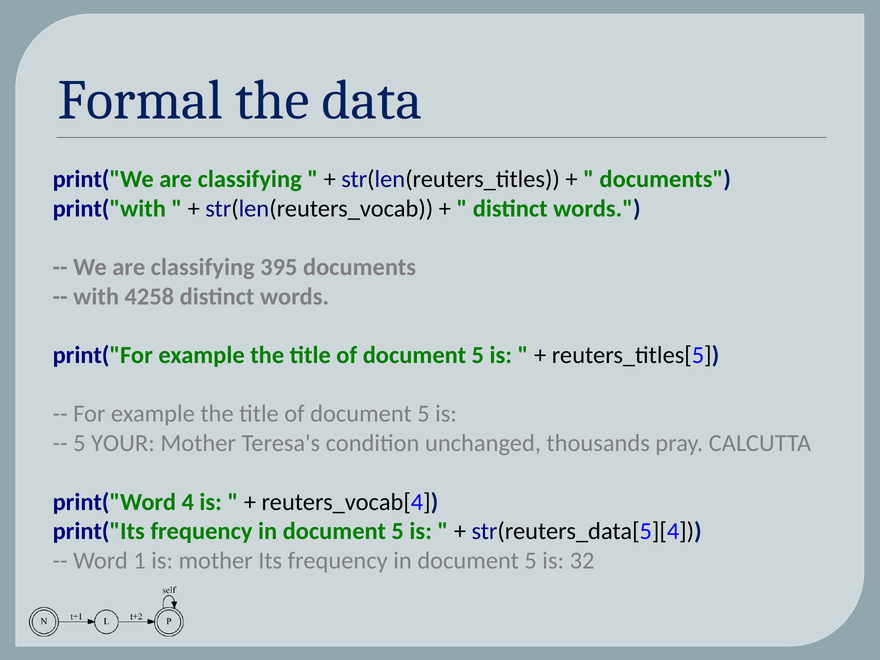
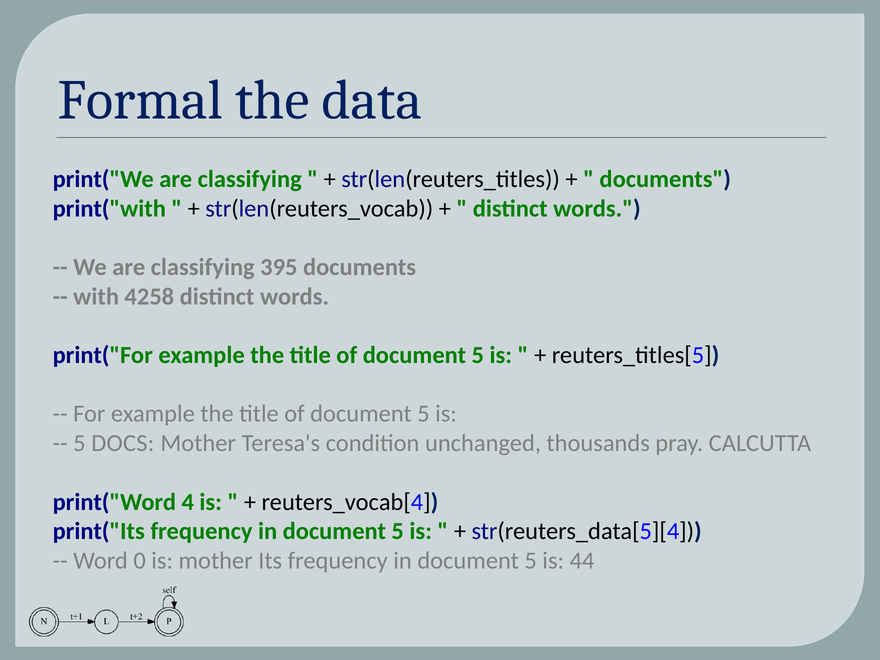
YOUR: YOUR -> DOCS (123, 443)
1: 1 -> 0 (140, 561)
32: 32 -> 44 (582, 561)
